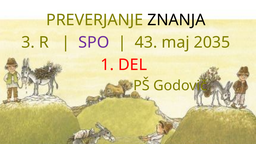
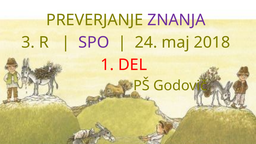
ZNANJA colour: black -> purple (176, 20)
43: 43 -> 24 (146, 42)
2035: 2035 -> 2018 (212, 42)
